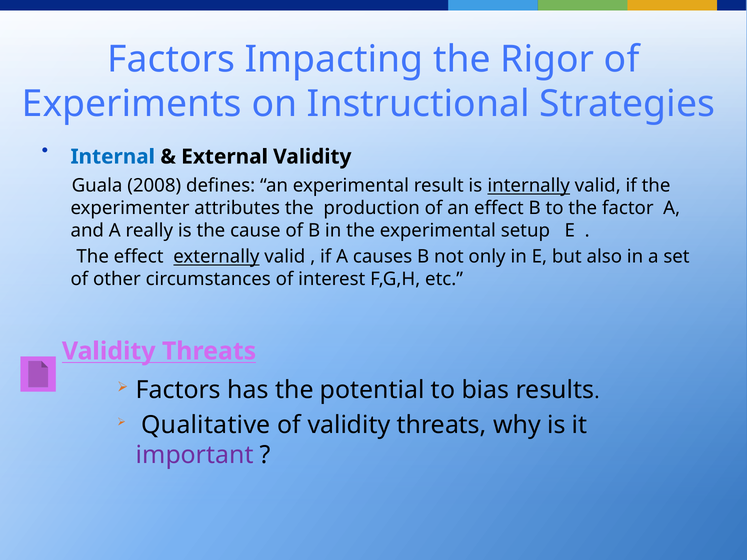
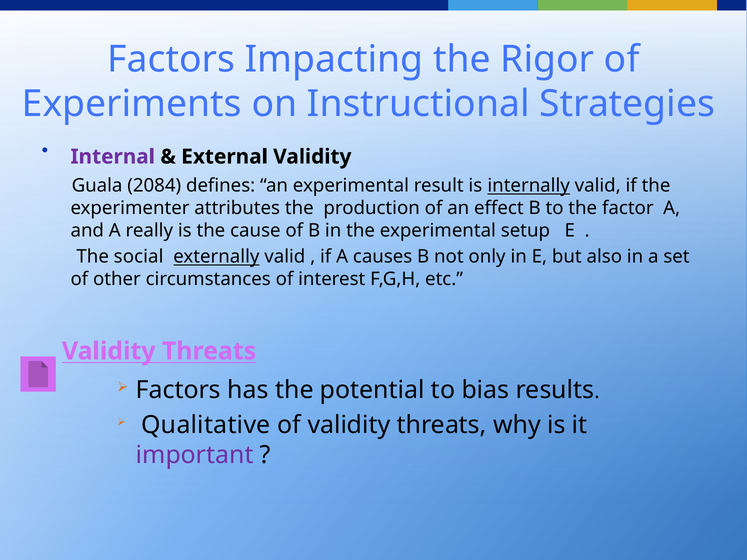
Internal colour: blue -> purple (113, 157)
2008: 2008 -> 2084 (154, 186)
The effect: effect -> social (139, 257)
